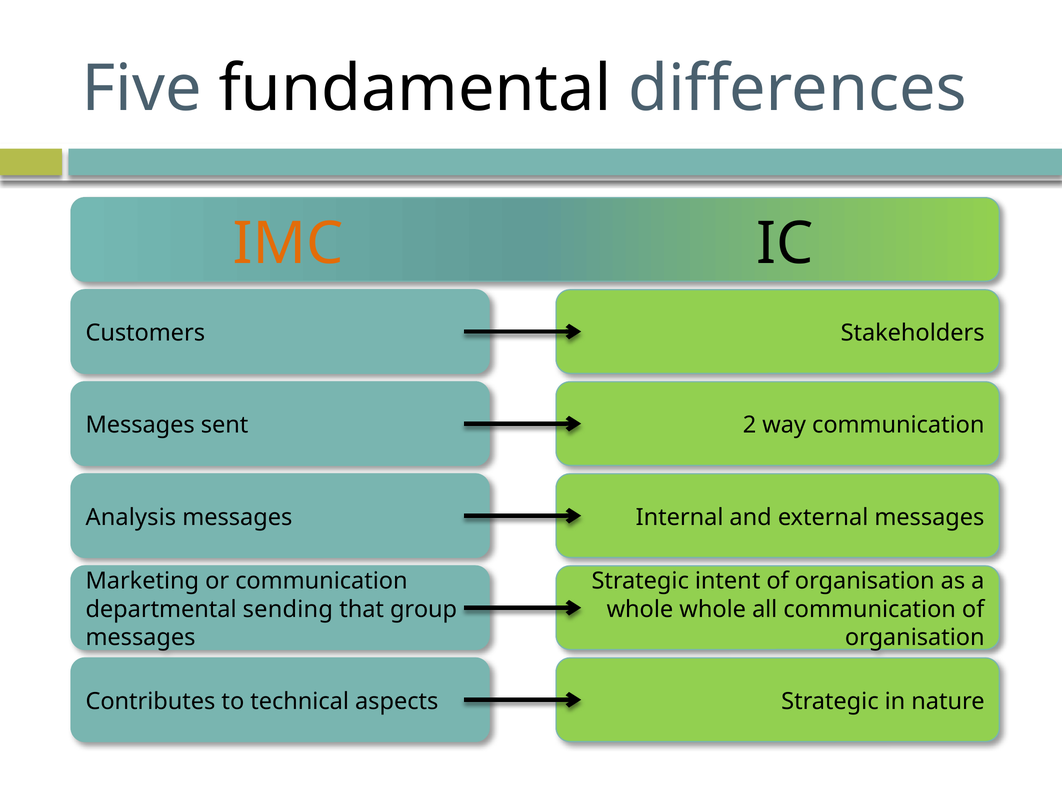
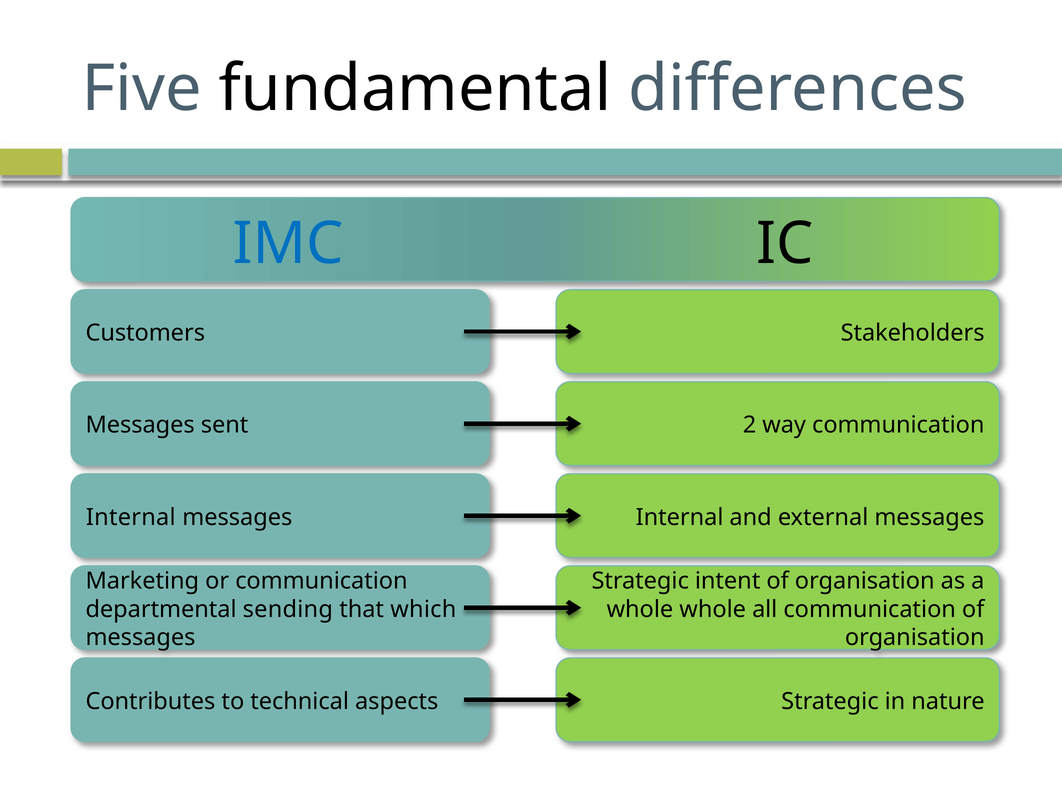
IMC colour: orange -> blue (288, 243)
Analysis: Analysis -> Internal (131, 517)
group: group -> which (423, 609)
